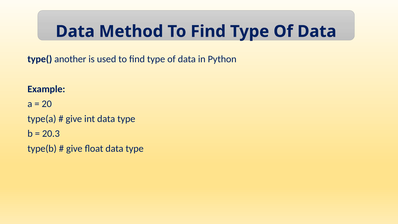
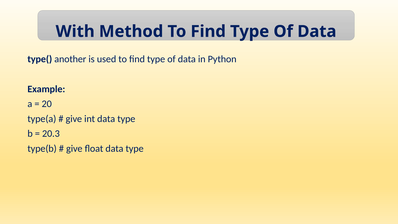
Data: Data -> With (75, 31)
